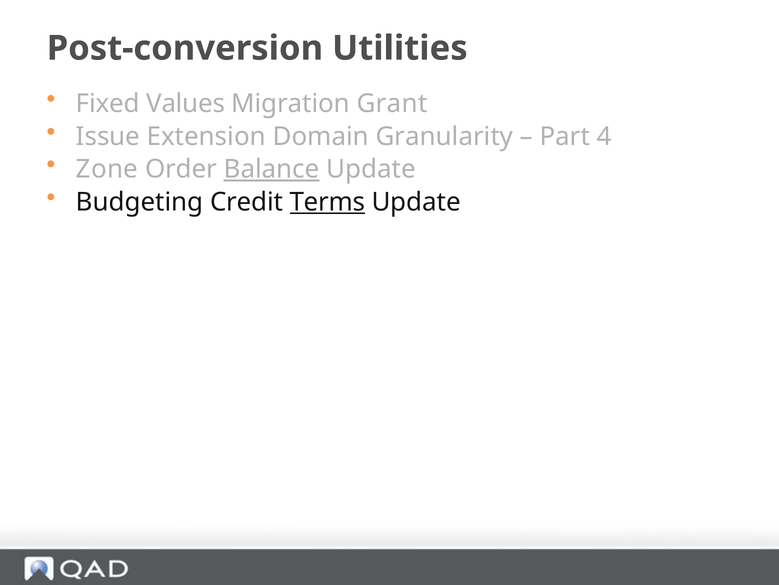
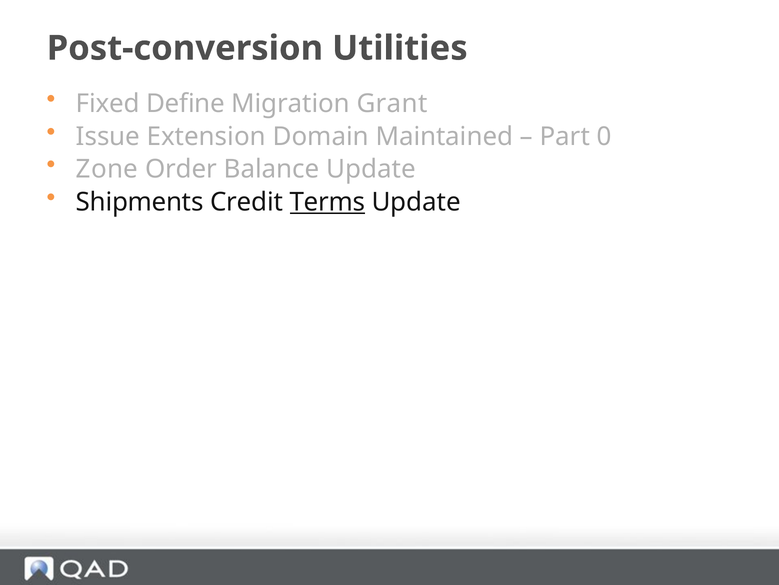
Values: Values -> Define (186, 104)
Granularity: Granularity -> Maintained (444, 136)
4: 4 -> 0 (604, 136)
Balance underline: present -> none (272, 169)
Budgeting: Budgeting -> Shipments (140, 202)
